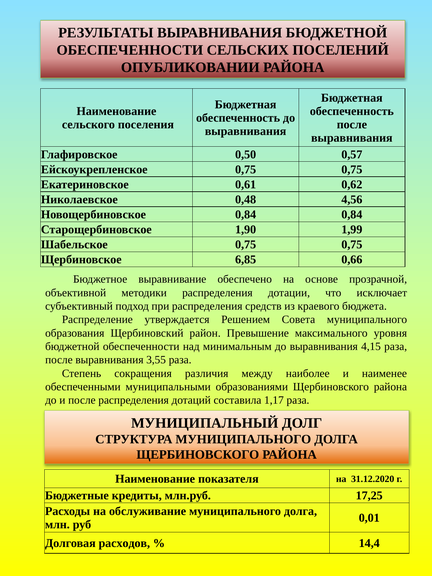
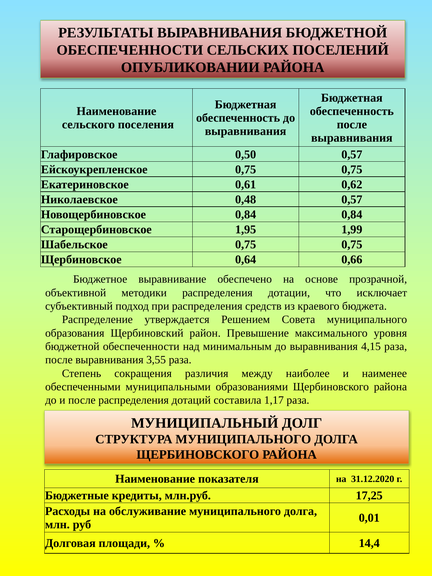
0,48 4,56: 4,56 -> 0,57 (352, 200)
1,90: 1,90 -> 1,95 (246, 230)
6,85: 6,85 -> 0,64 (246, 260)
расходов: расходов -> площади (124, 543)
